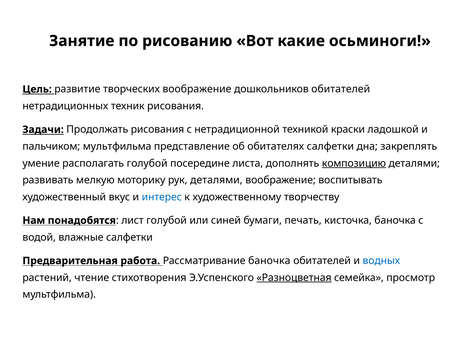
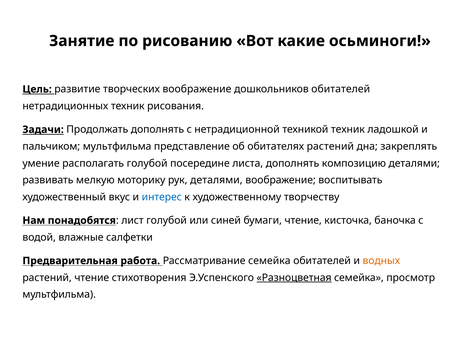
Продолжать рисования: рисования -> дополнять (157, 129)
техникой краски: краски -> техник (348, 129)
обитателях салфетки: салфетки -> растений (330, 146)
композицию underline: present -> none (354, 163)
бумаги печать: печать -> чтение (303, 220)
Рассматривание баночка: баночка -> семейка (269, 261)
водных colour: blue -> orange (381, 261)
